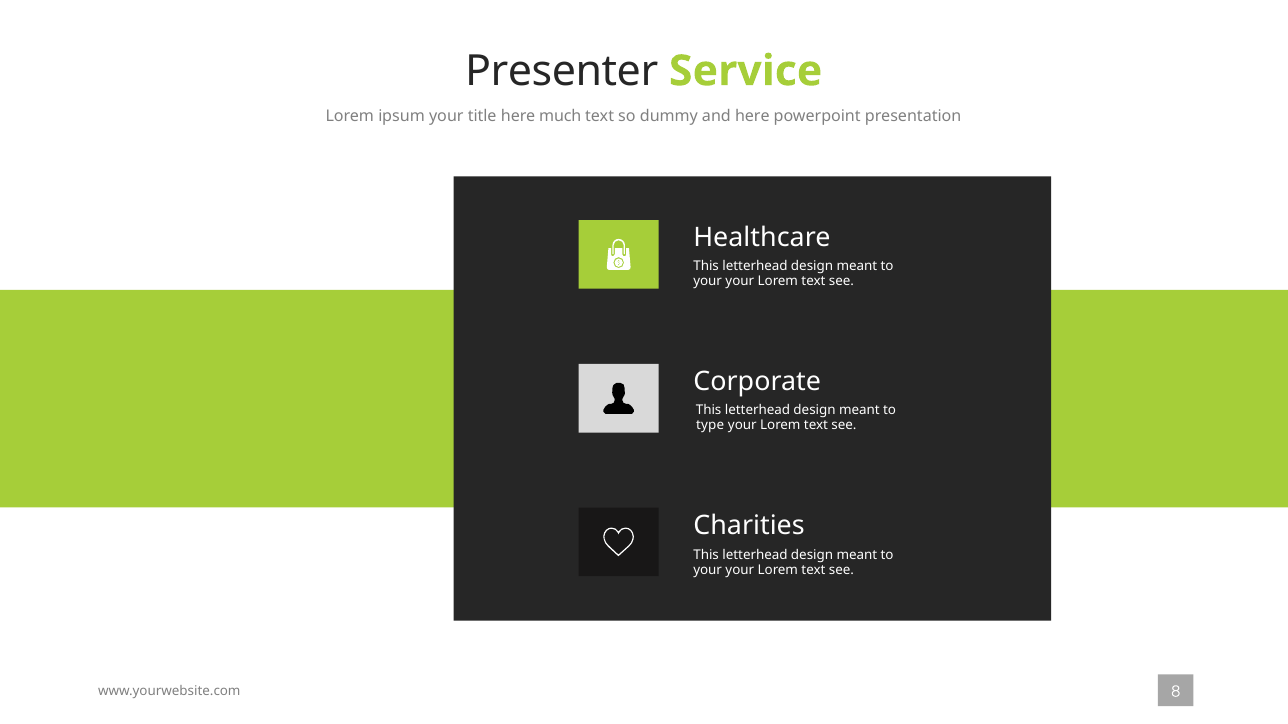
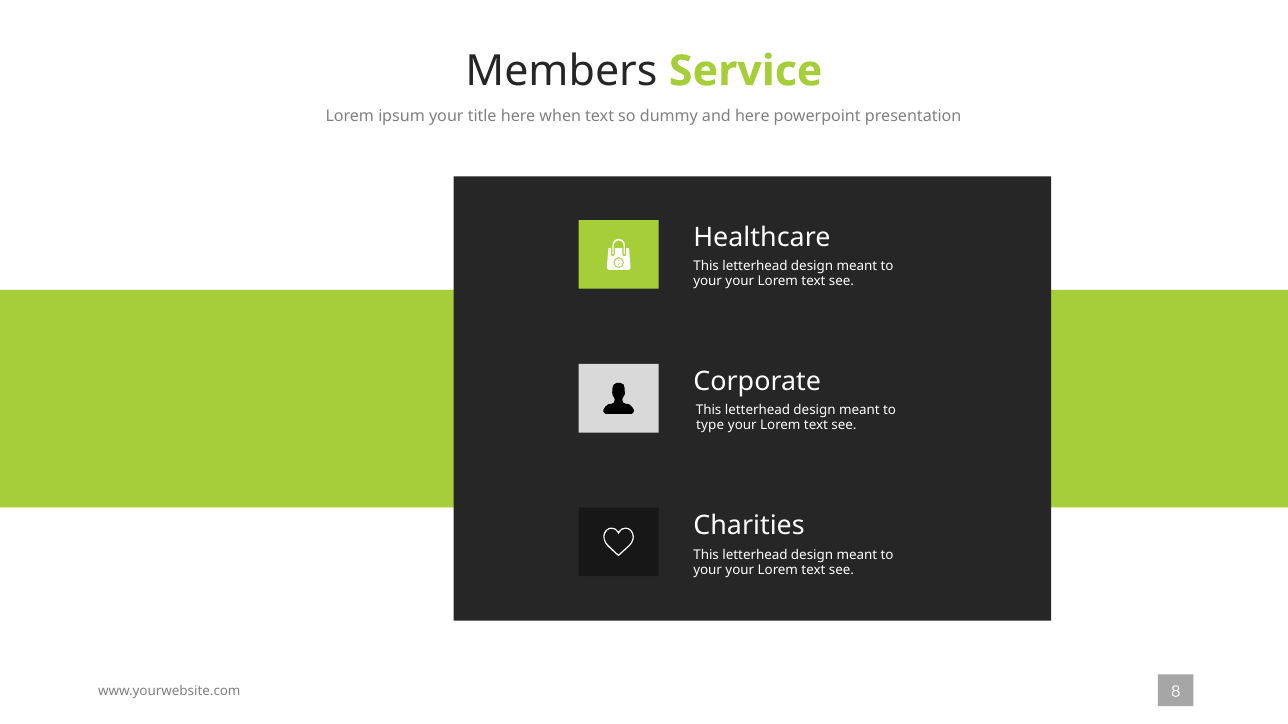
Presenter: Presenter -> Members (561, 71)
much: much -> when (560, 117)
